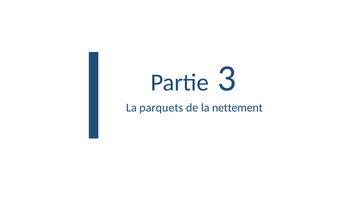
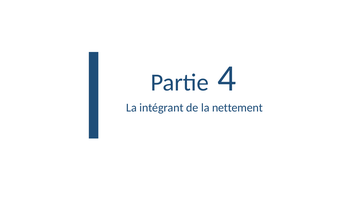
3: 3 -> 4 (227, 78)
parquets: parquets -> intégrant (161, 108)
